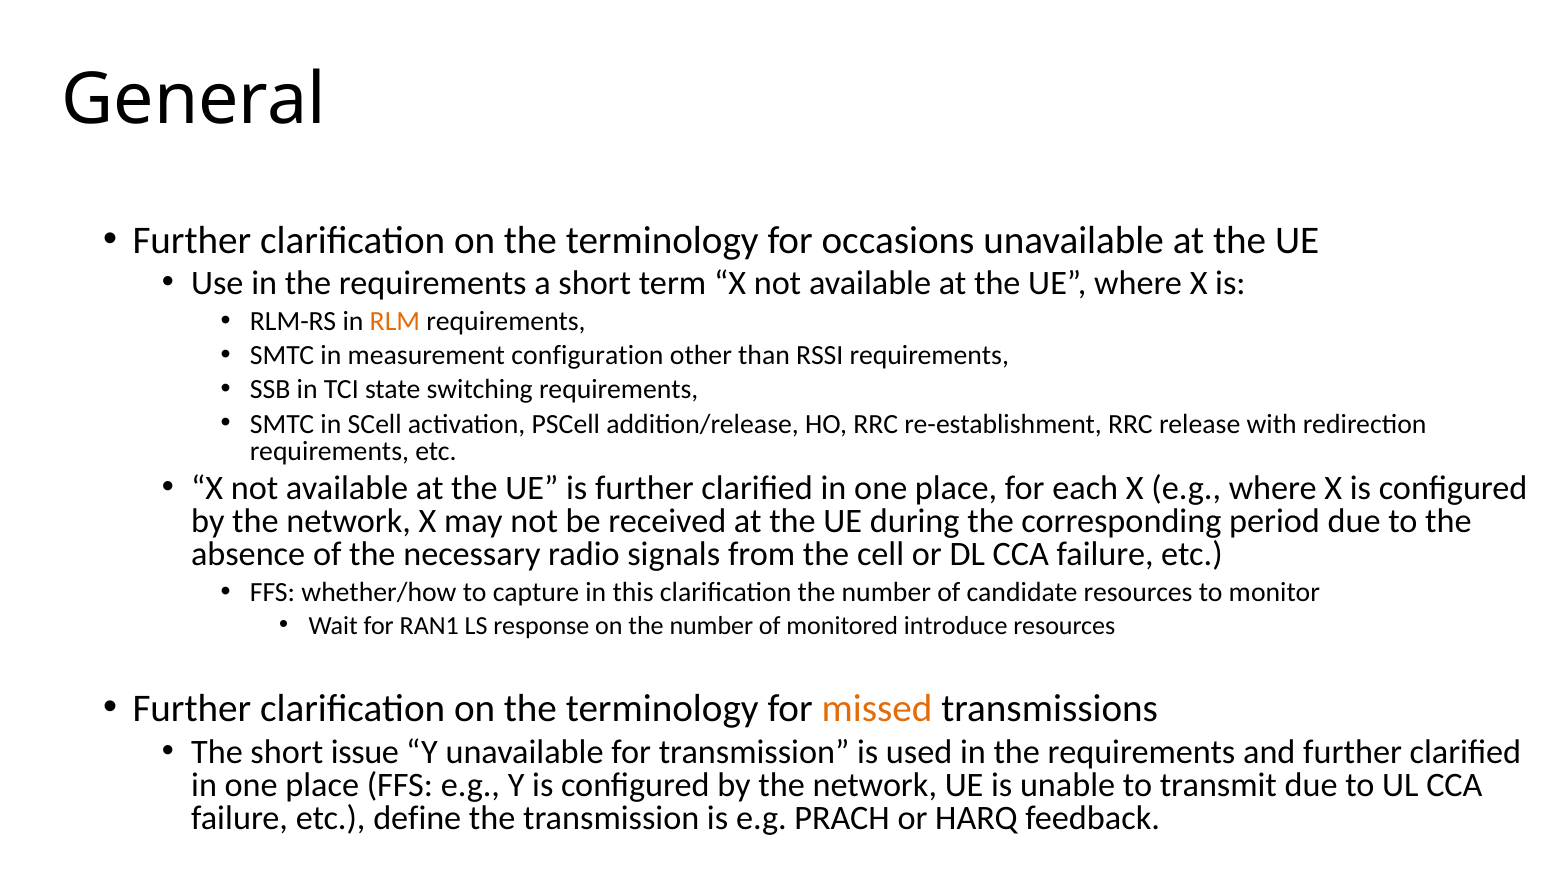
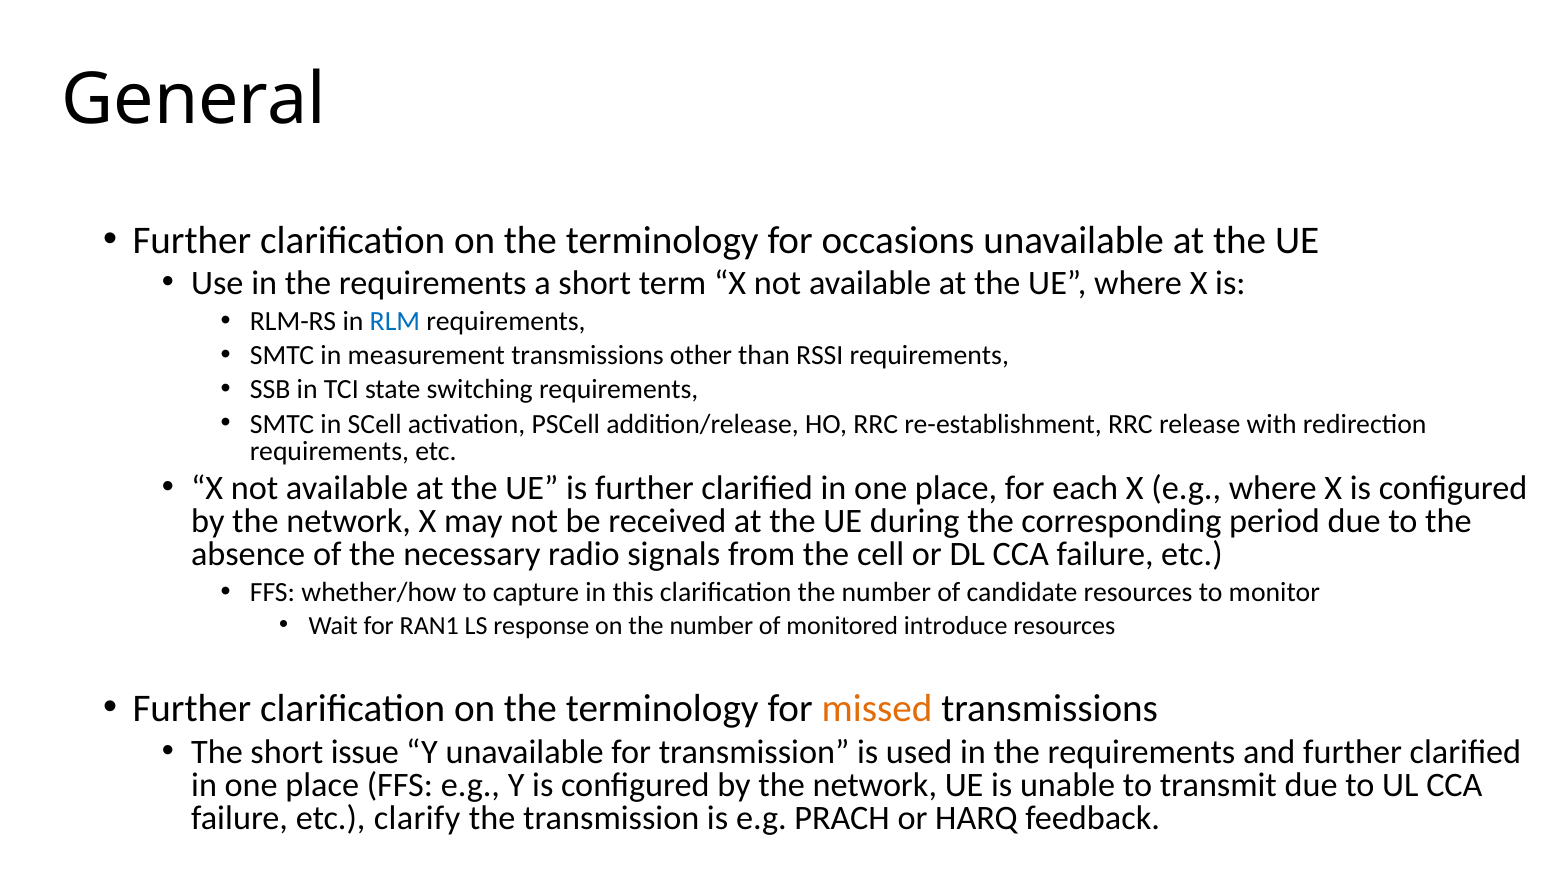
RLM colour: orange -> blue (395, 321)
measurement configuration: configuration -> transmissions (588, 356)
define: define -> clarify (417, 819)
